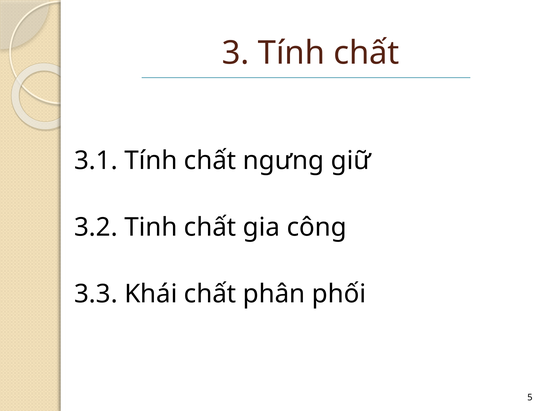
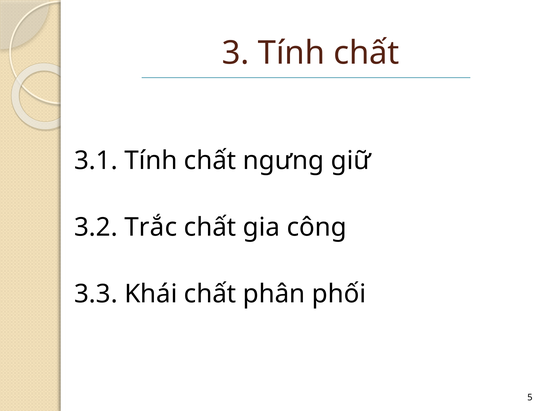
Tinh: Tinh -> Trắc (151, 227)
